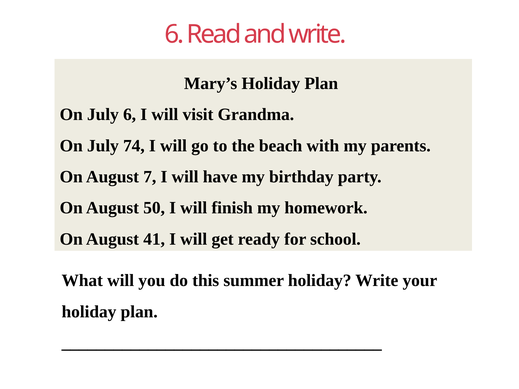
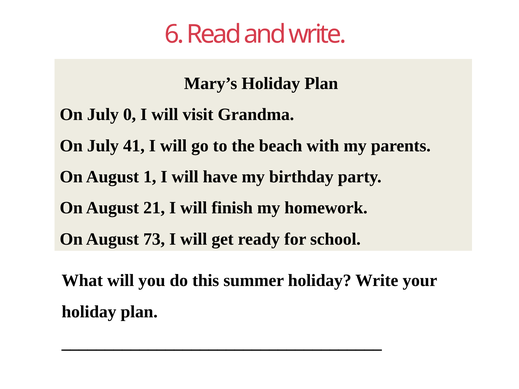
July 6: 6 -> 0 (130, 115)
74: 74 -> 41 (134, 146)
7: 7 -> 1 (150, 177)
50: 50 -> 21 (154, 208)
41: 41 -> 73 (154, 239)
